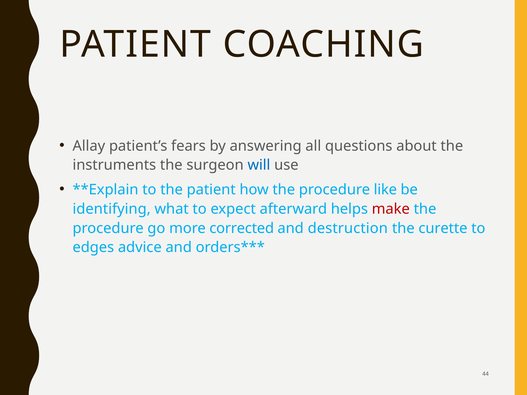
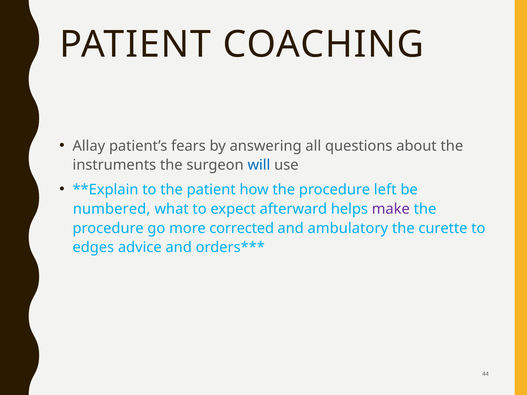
like: like -> left (385, 190)
identifying: identifying -> numbered (112, 209)
make colour: red -> purple (391, 209)
destruction: destruction -> ambulatory (348, 228)
